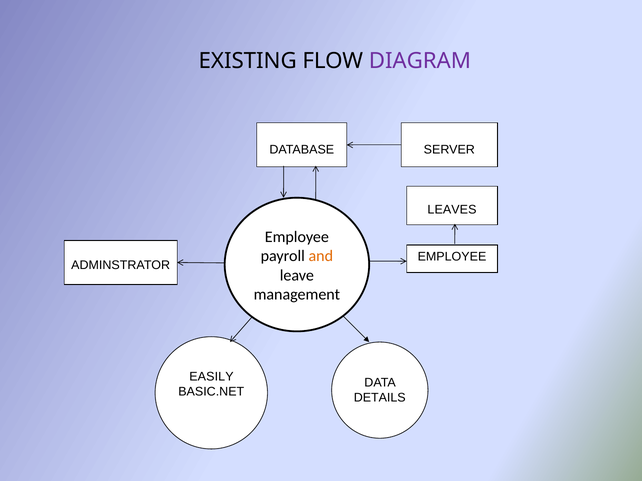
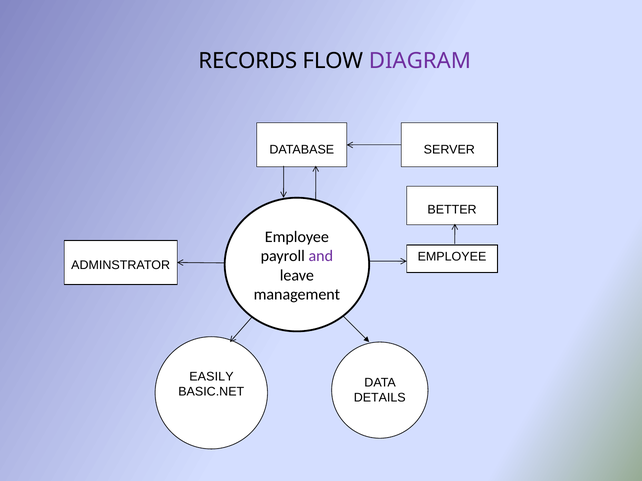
EXISTING: EXISTING -> RECORDS (248, 61)
LEAVES: LEAVES -> BETTER (452, 210)
and colour: orange -> purple (321, 256)
